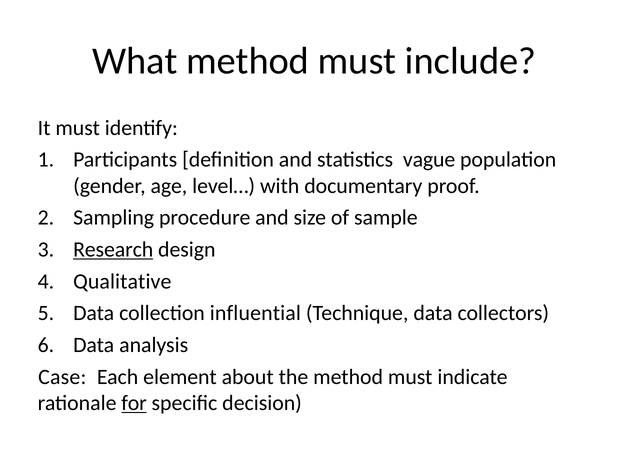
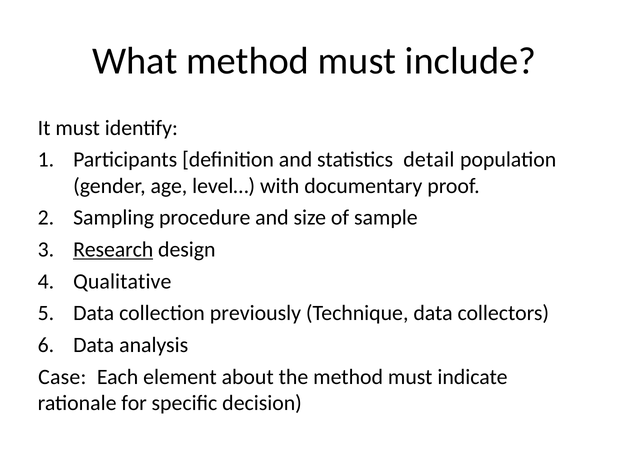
vague: vague -> detail (429, 160)
influential: influential -> previously (255, 313)
for underline: present -> none (134, 403)
